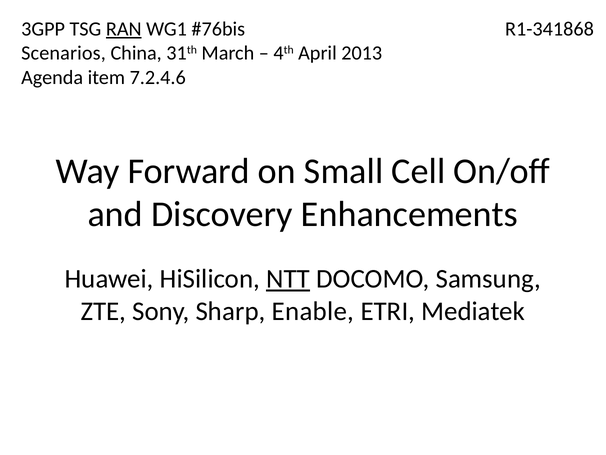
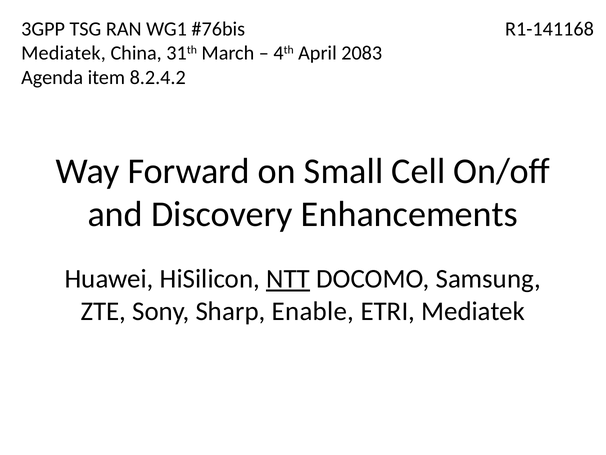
RAN underline: present -> none (124, 29)
R1-341868: R1-341868 -> R1-141168 (549, 29)
Scenarios: Scenarios -> Mediatek (63, 53)
2013: 2013 -> 2083 (362, 53)
7.2.4.6: 7.2.4.6 -> 8.2.4.2 (158, 78)
